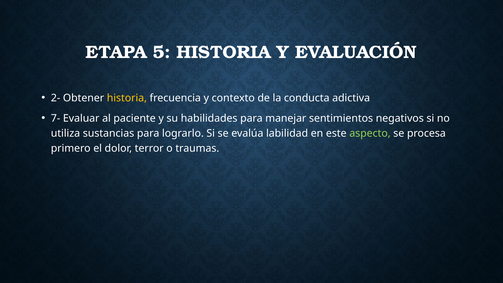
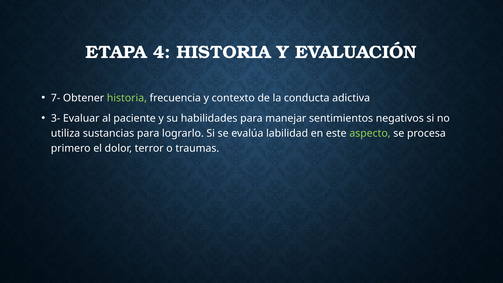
5: 5 -> 4 (162, 52)
2-: 2- -> 7- (56, 98)
historia colour: yellow -> light green (127, 98)
7-: 7- -> 3- (56, 118)
